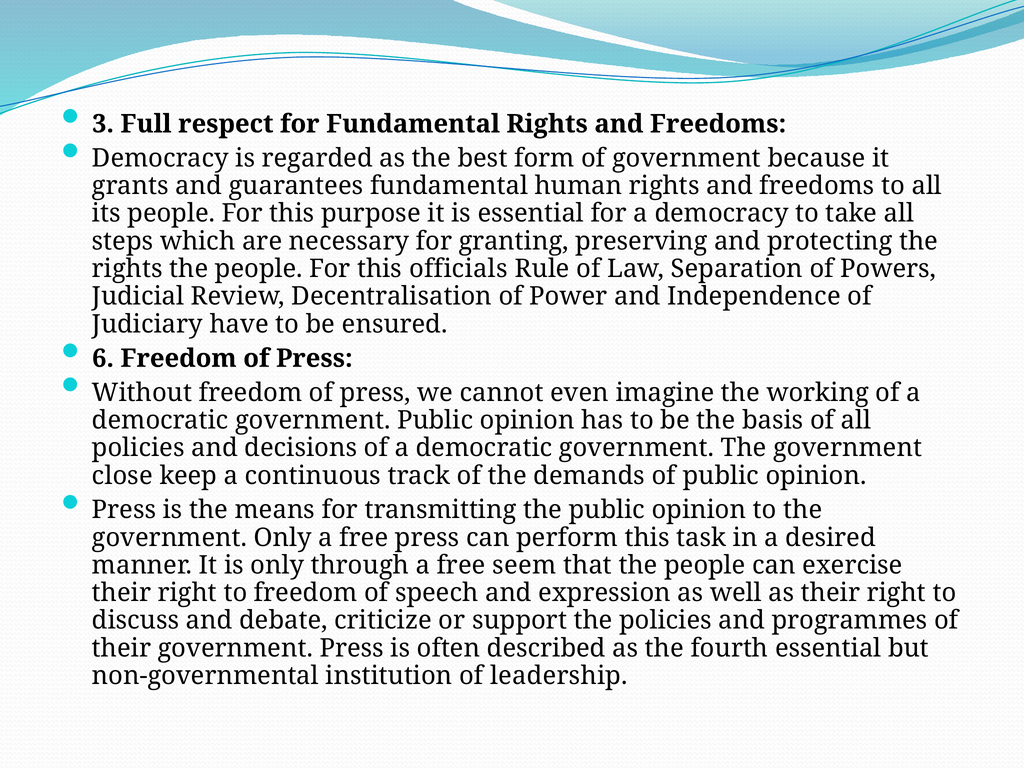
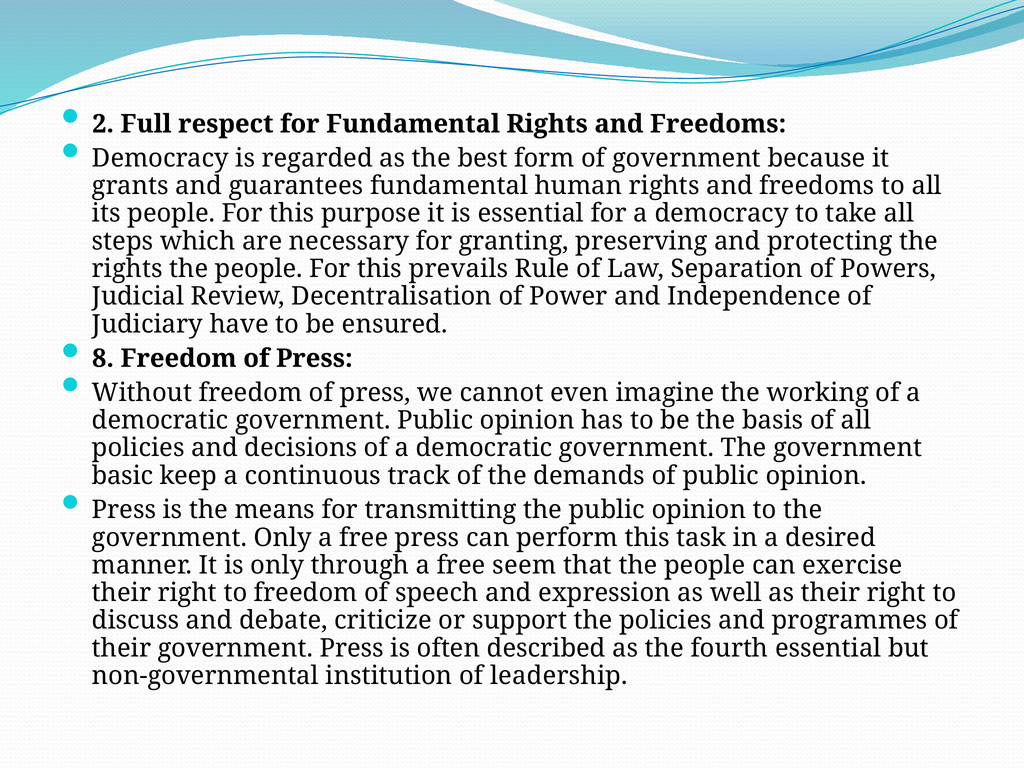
3: 3 -> 2 (103, 124)
officials: officials -> prevails (458, 269)
6: 6 -> 8 (103, 358)
close: close -> basic (123, 476)
